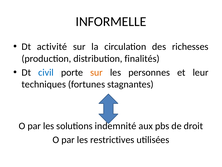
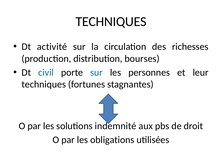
INFORMELLE: INFORMELLE -> TECHNIQUES (111, 21)
finalités: finalités -> bourses (142, 58)
sur colour: orange -> blue (96, 72)
restrictives: restrictives -> obligations (112, 139)
